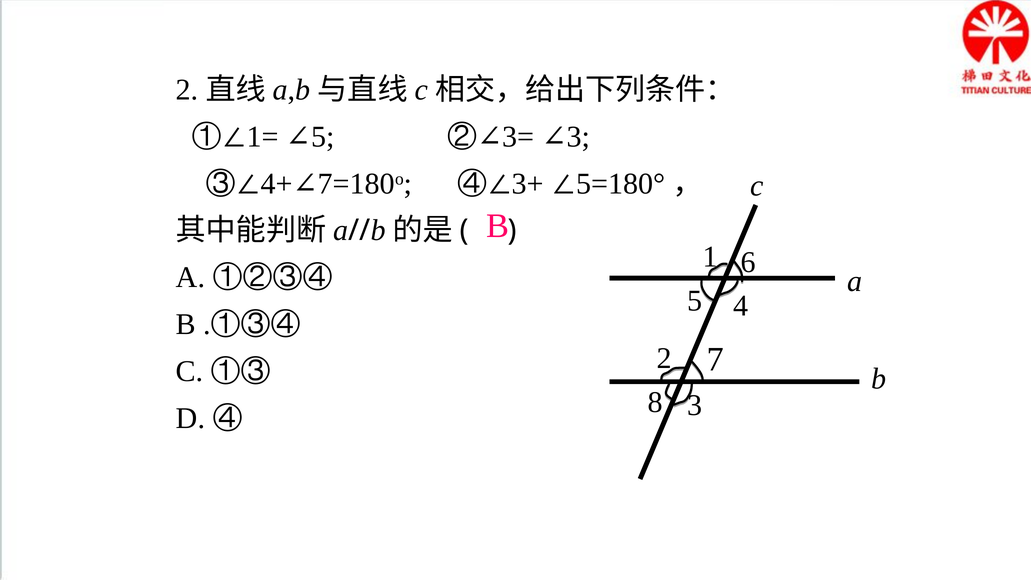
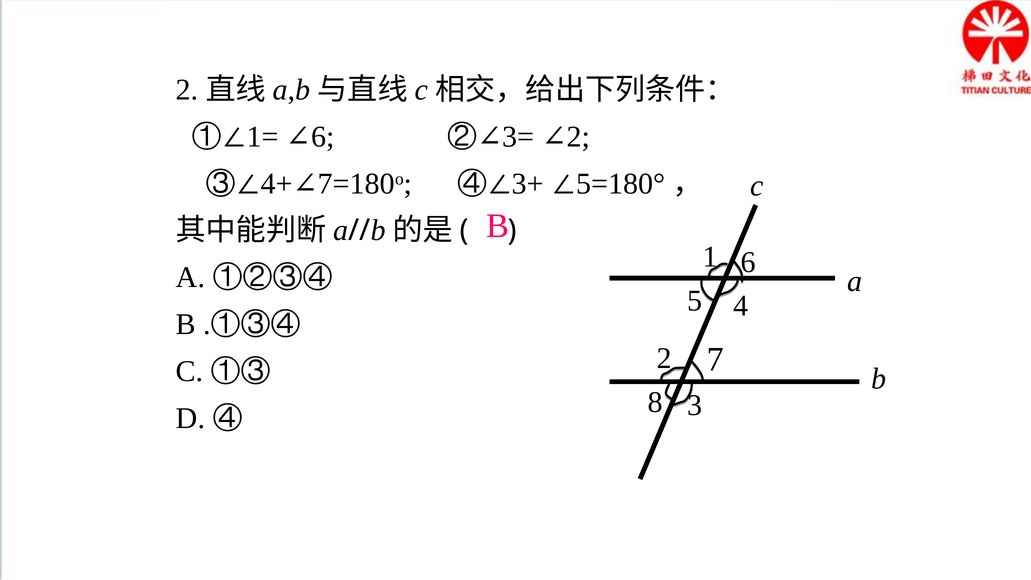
5: 5 -> 6 (323, 137)
3: 3 -> 2 (578, 137)
